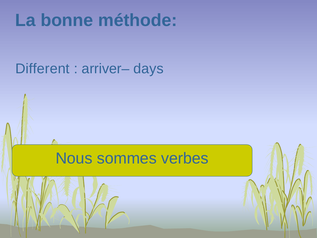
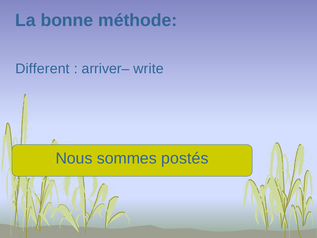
days: days -> write (149, 69)
verbes: verbes -> postés (185, 158)
